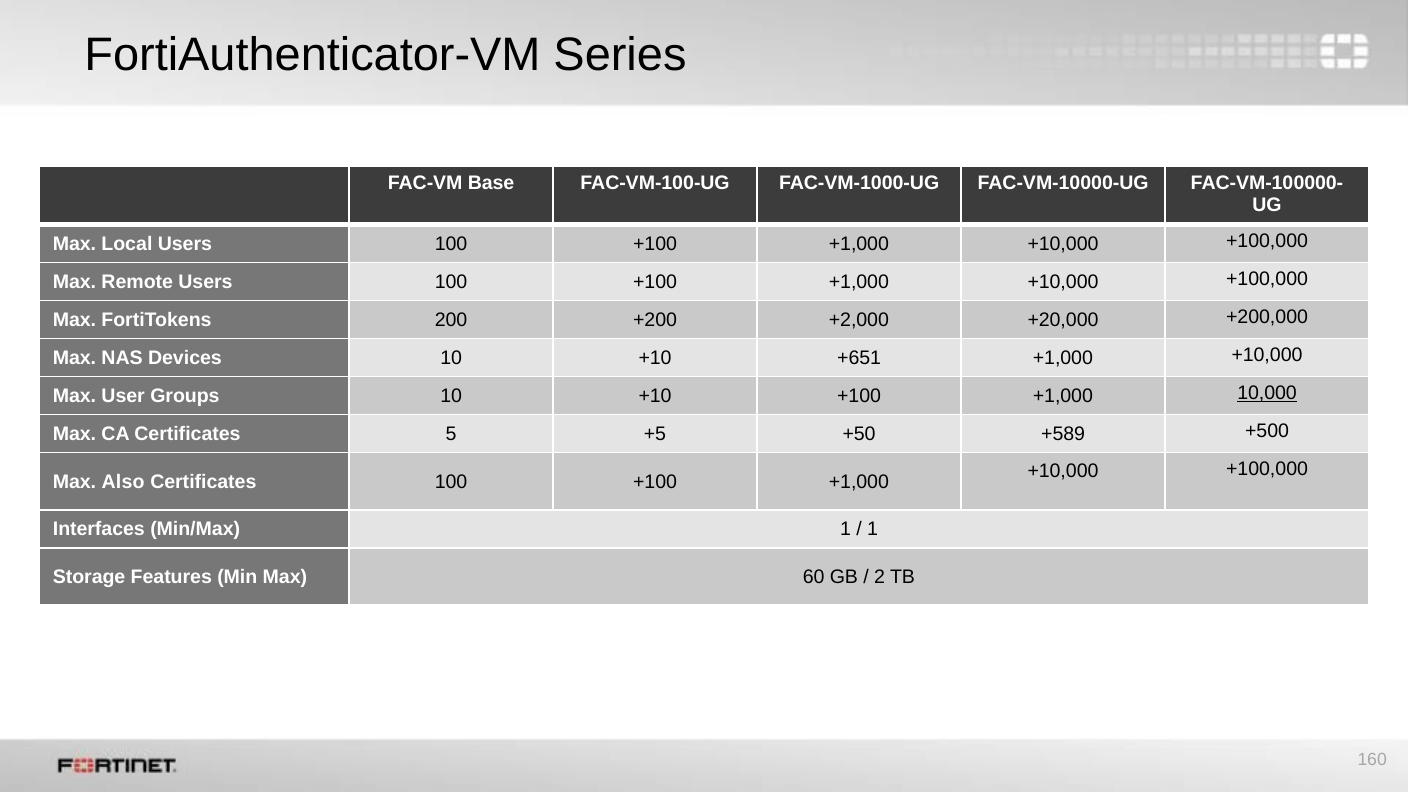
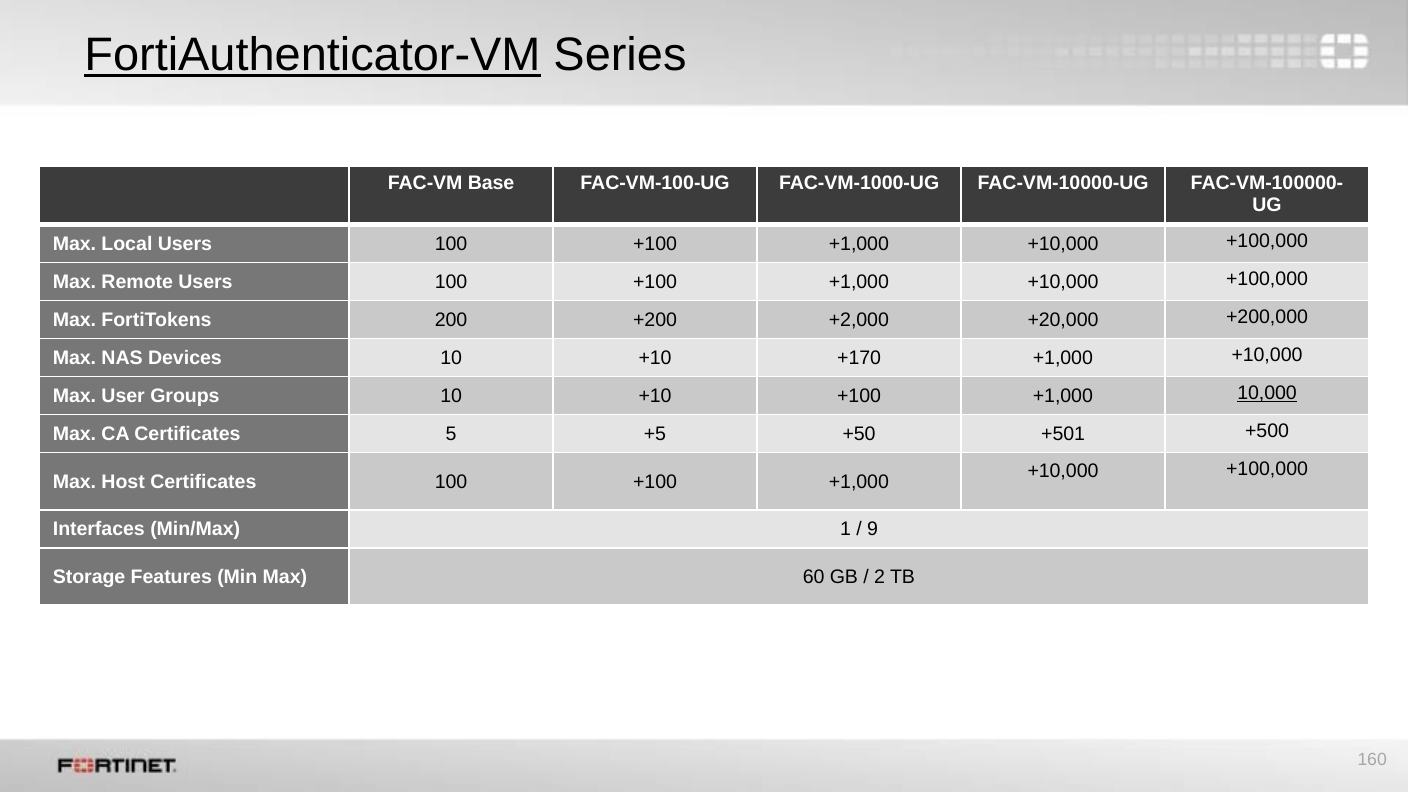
FortiAuthenticator-VM underline: none -> present (313, 55)
+651: +651 -> +170 (859, 358)
+589: +589 -> +501 (1063, 434)
Also: Also -> Host (123, 482)
1: 1 -> 9 (873, 529)
